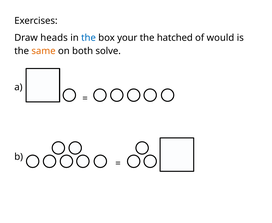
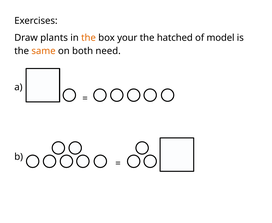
heads: heads -> plants (54, 38)
the colour: blue -> orange (89, 38)
would: would -> model (221, 38)
solve: solve -> need (108, 51)
